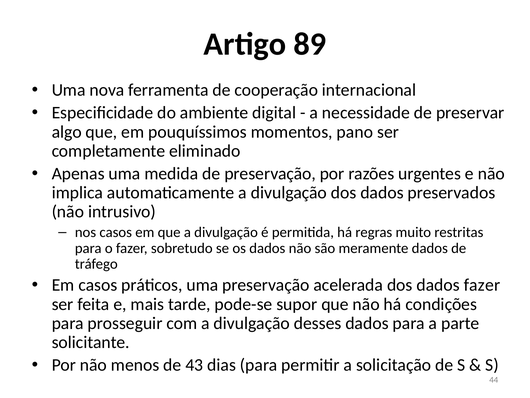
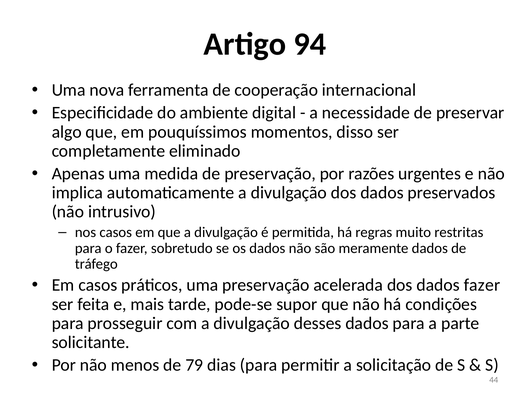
89: 89 -> 94 (310, 44)
pano: pano -> disso (355, 132)
43: 43 -> 79 (194, 365)
